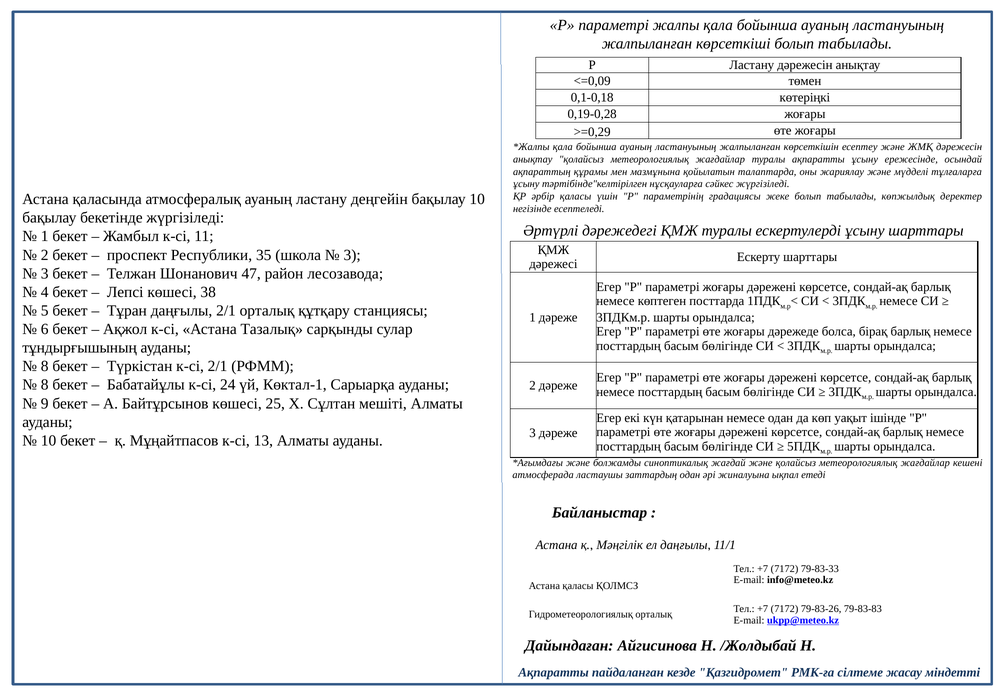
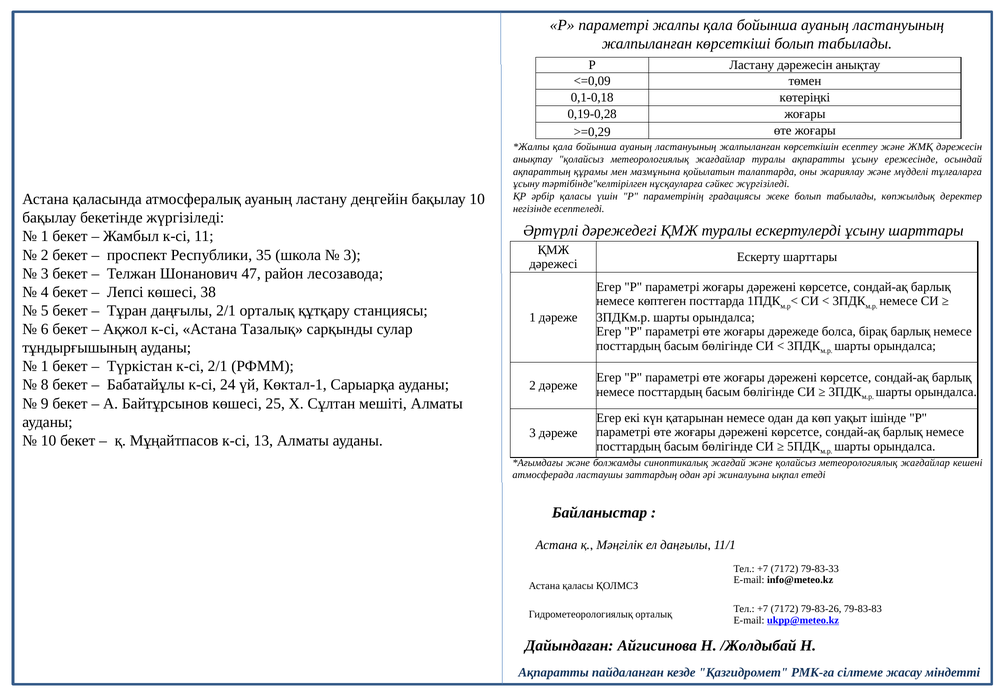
8: 8 -> 1 (45, 366)
